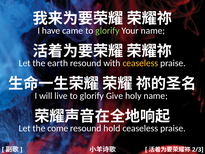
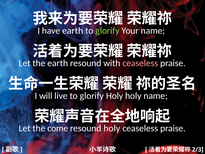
have came: came -> earth (73, 31)
ceaseless colour: yellow -> pink (140, 63)
glorify Give: Give -> Holy (115, 96)
resound hold: hold -> holy (112, 128)
